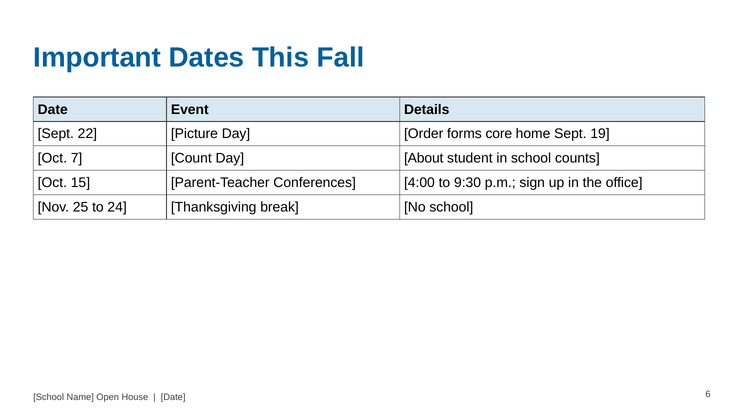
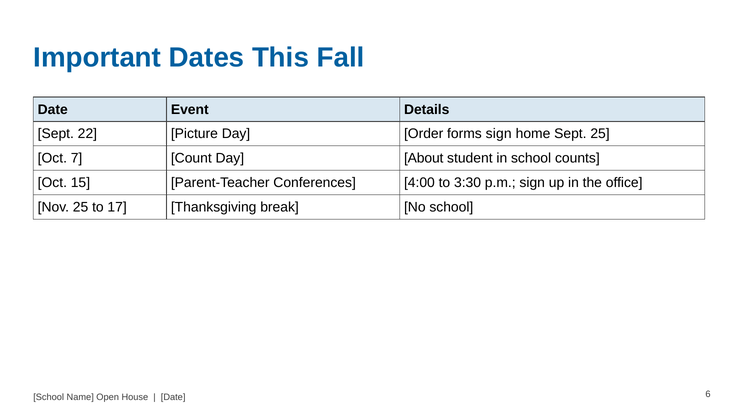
forms core: core -> sign (499, 134)
Sept 19: 19 -> 25 (600, 134)
9:30: 9:30 -> 3:30 (468, 183)
24: 24 -> 17 (117, 207)
